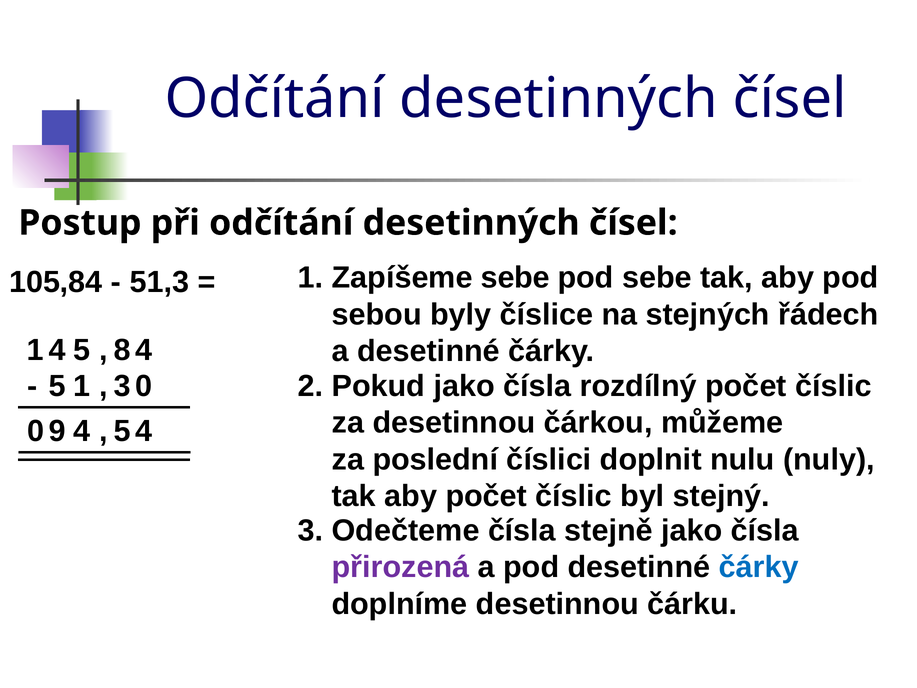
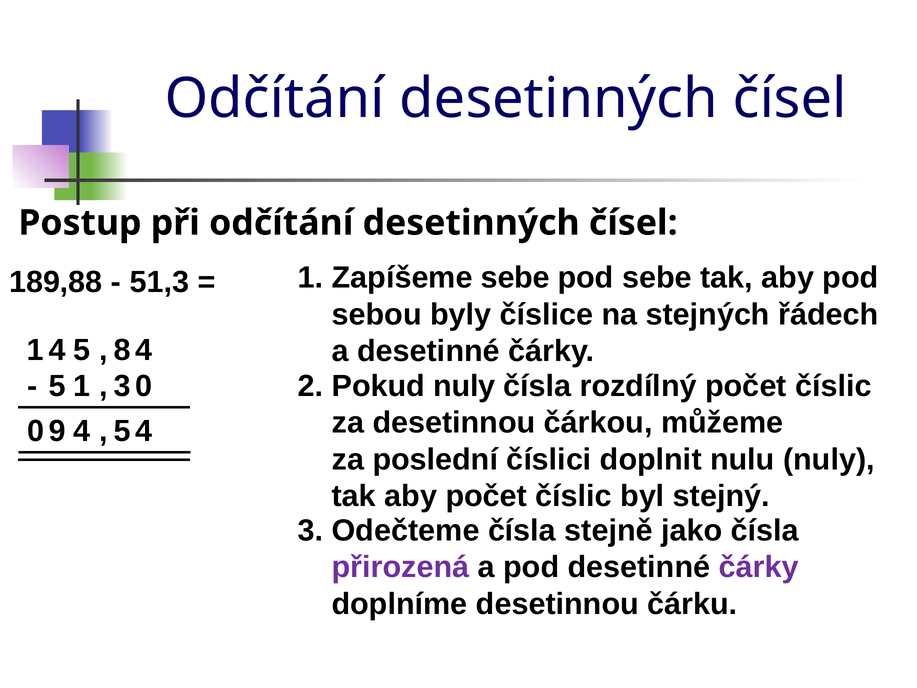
105,84: 105,84 -> 189,88 (56, 282)
Pokud jako: jako -> nuly (464, 386)
čárky colour: blue -> purple (759, 567)
